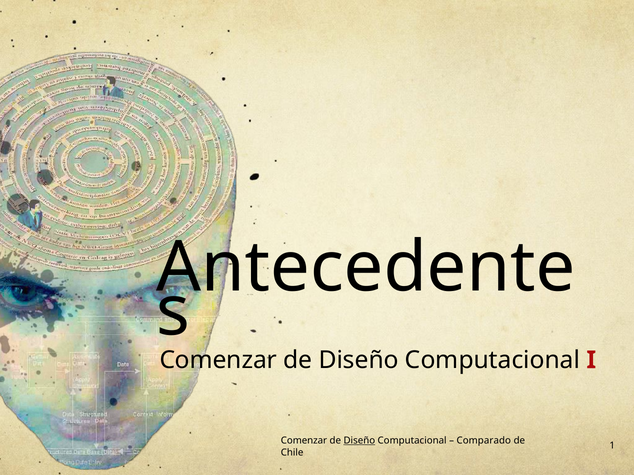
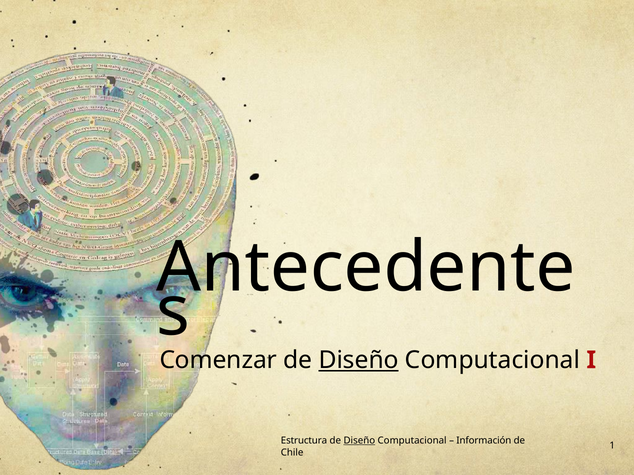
Diseño underline: none -> present (359, 360)
Comenzar: Comenzar -> Estructura (304, 441)
Comparado: Comparado -> Información (484, 441)
